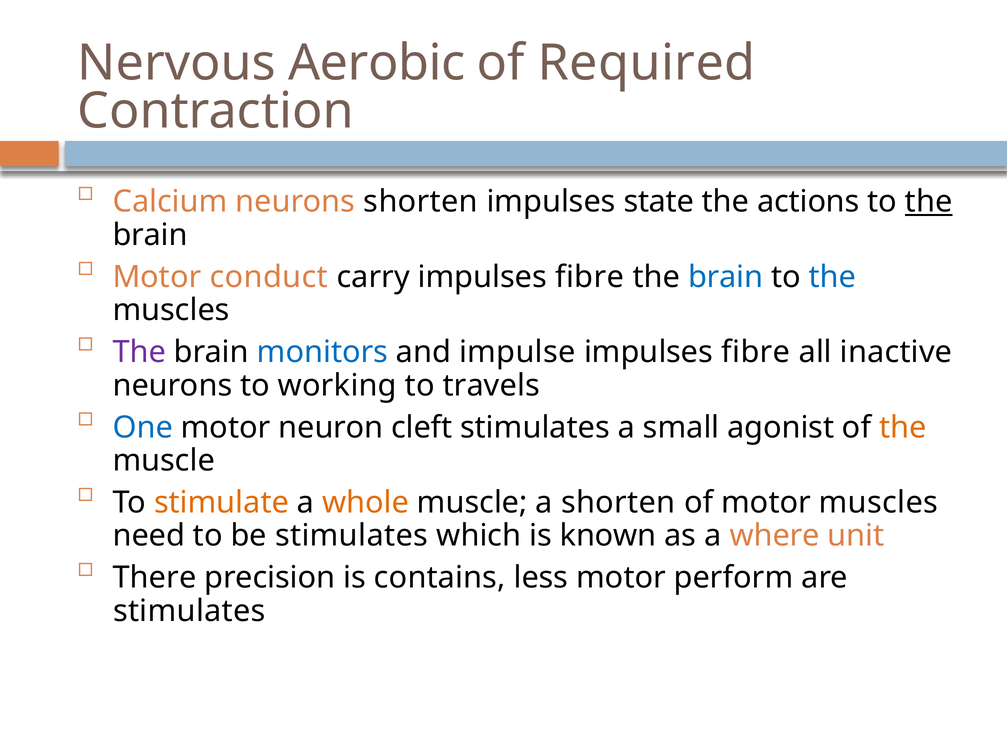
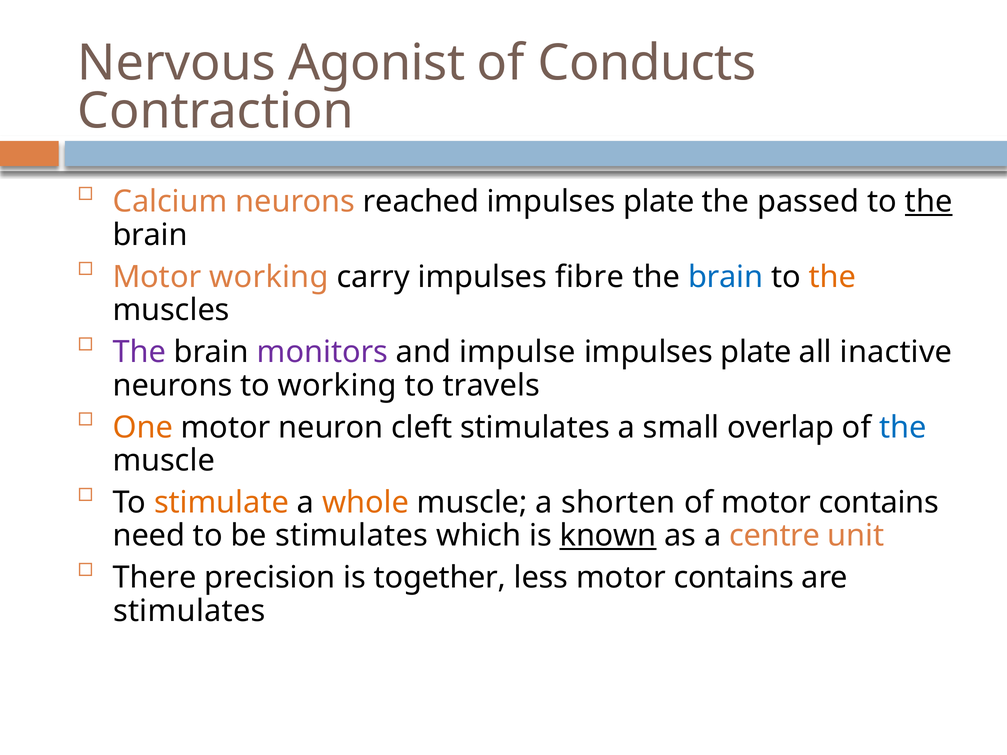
Aerobic: Aerobic -> Agonist (377, 63)
Required: Required -> Conducts (647, 63)
neurons shorten: shorten -> reached (421, 202)
state: state -> plate (659, 202)
actions: actions -> passed (808, 202)
Motor conduct: conduct -> working (269, 277)
the colour: blue -> orange (832, 277)
monitors colour: blue -> purple (322, 352)
fibre: fibre -> plate (756, 352)
One colour: blue -> orange (143, 428)
agonist: agonist -> overlap (781, 428)
the colour: orange -> blue (903, 428)
of motor muscles: muscles -> contains (879, 503)
known underline: none -> present (608, 536)
where: where -> centre (775, 536)
contains: contains -> together (440, 578)
less motor perform: perform -> contains (734, 578)
